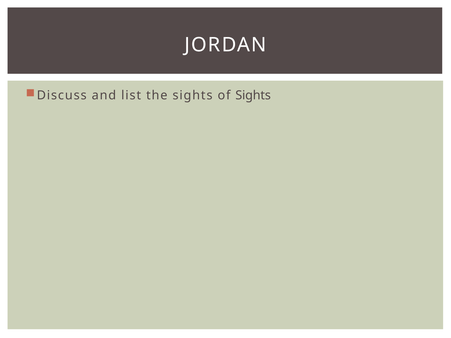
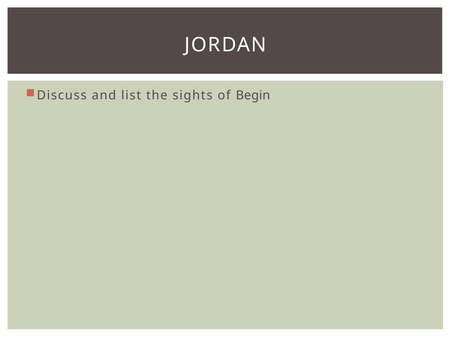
of Sights: Sights -> Begin (253, 95)
